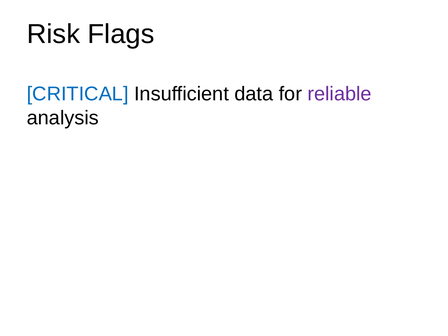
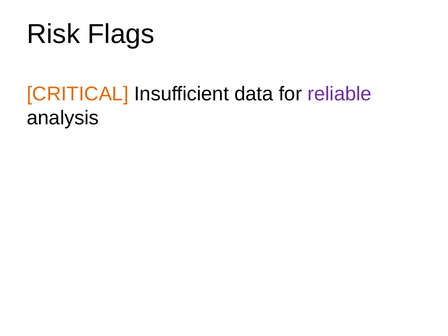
CRITICAL colour: blue -> orange (78, 94)
